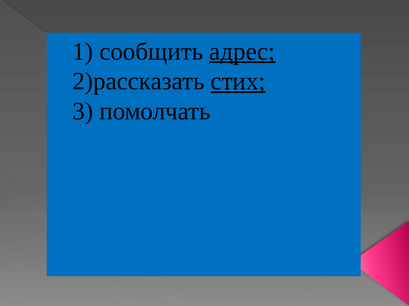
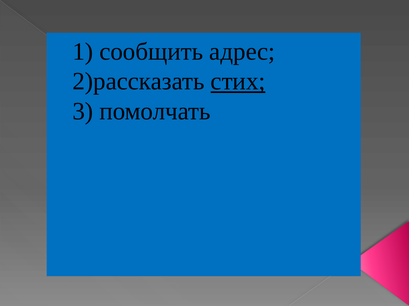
адрес underline: present -> none (242, 52)
